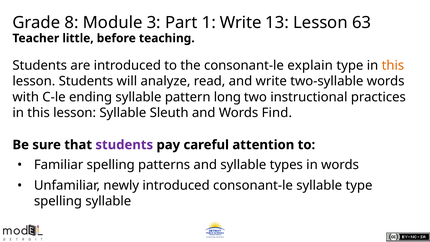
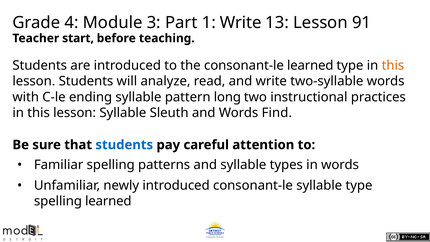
8: 8 -> 4 (72, 23)
63: 63 -> 91 (362, 23)
little: little -> start (78, 38)
consonant-le explain: explain -> learned (310, 65)
students colour: purple -> blue (124, 145)
spelling syllable: syllable -> learned (108, 201)
